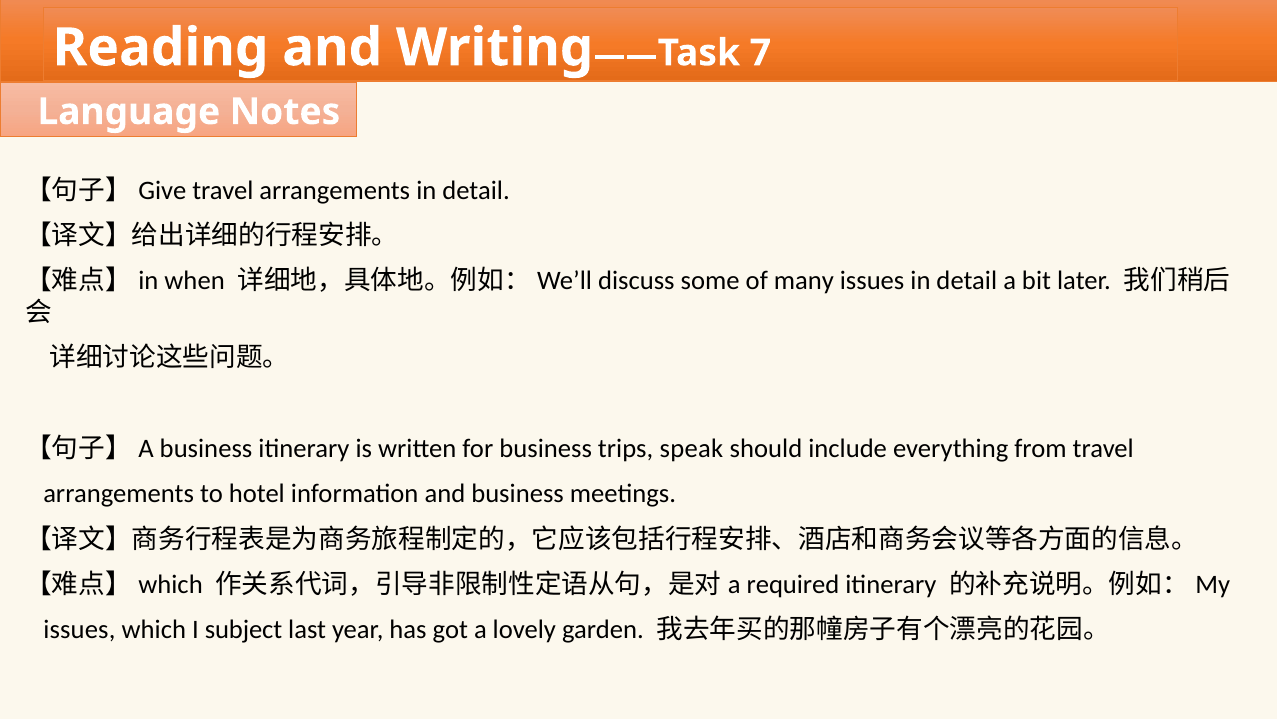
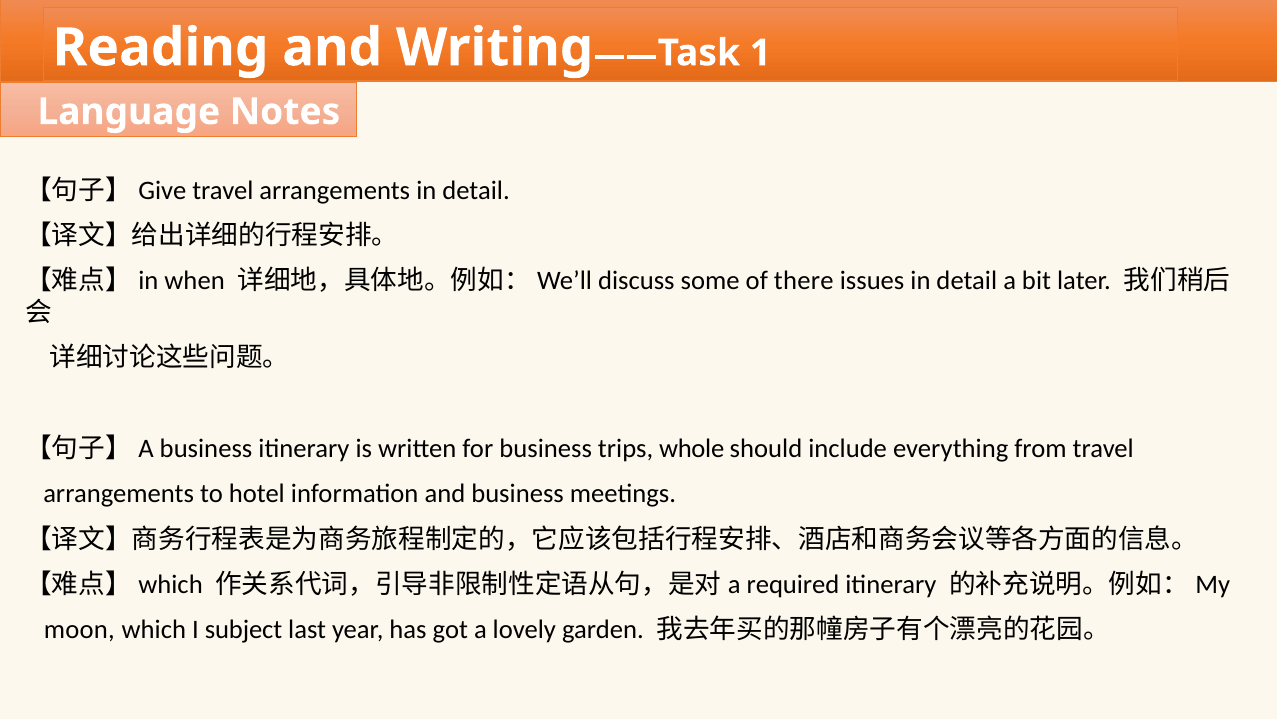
7: 7 -> 1 (760, 53)
many: many -> there (804, 281)
speak: speak -> whole (692, 448)
issues: issues -> moon (79, 629)
